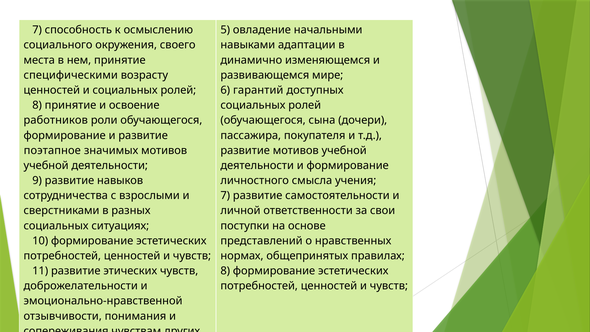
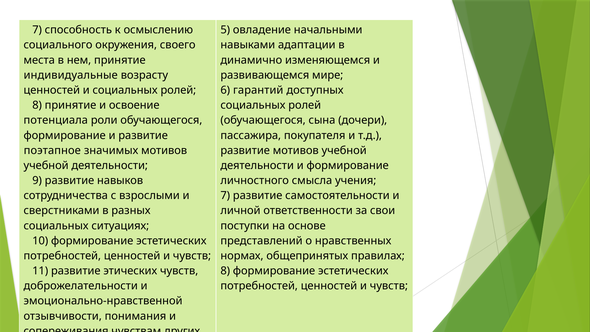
специфическими: специфическими -> индивидуальные (71, 75)
работников: работников -> потенциала (56, 120)
